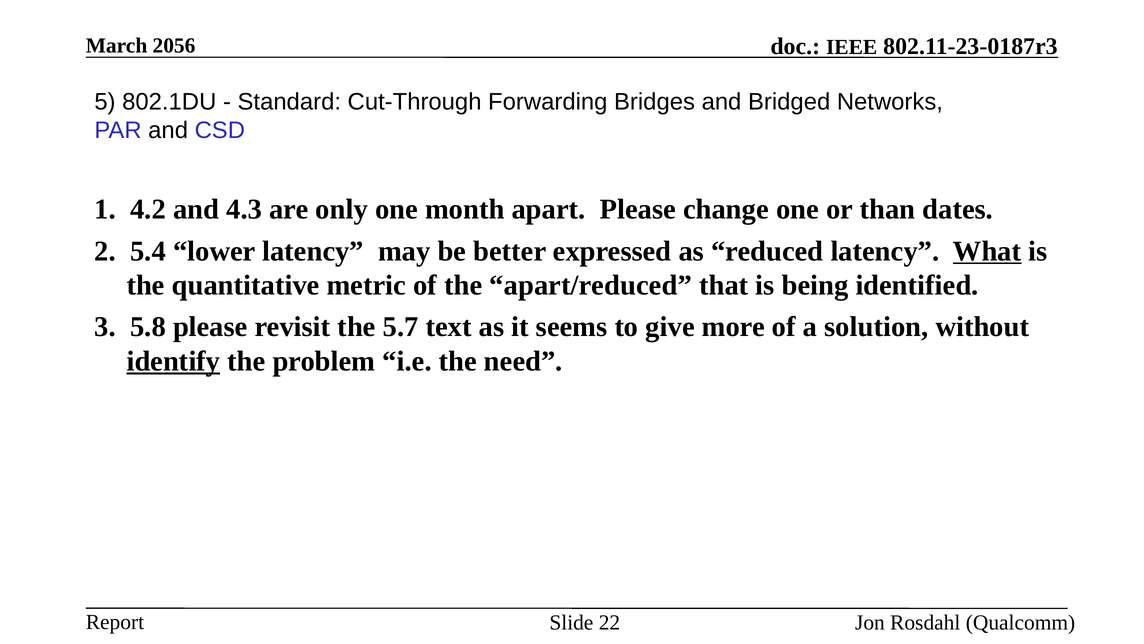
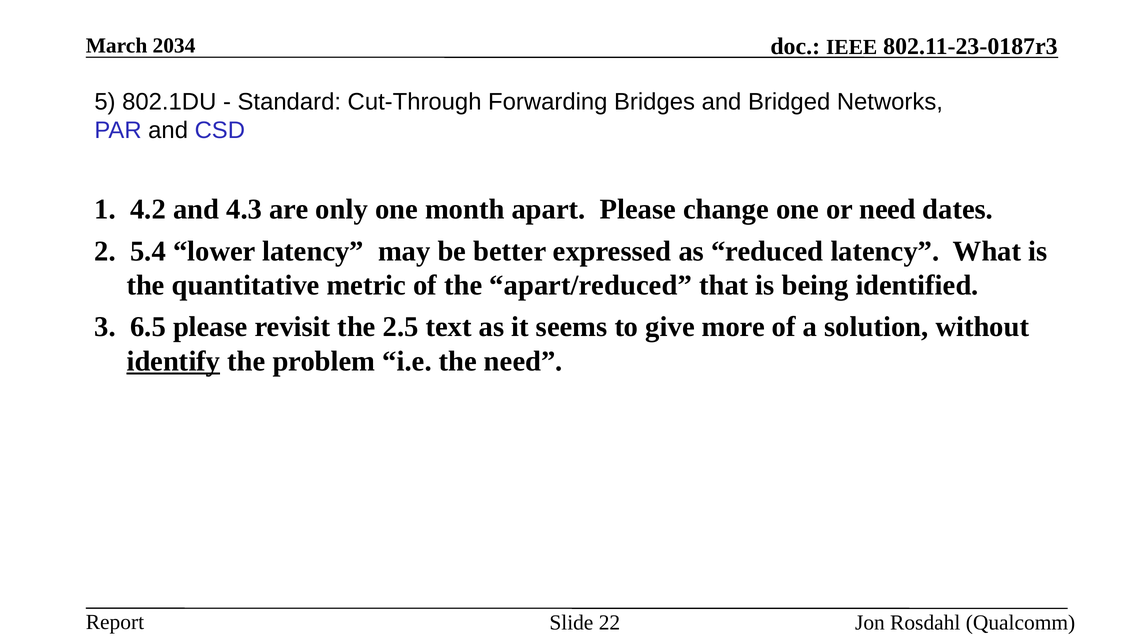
2056: 2056 -> 2034 (174, 46)
or than: than -> need (888, 209)
What underline: present -> none (987, 251)
5.8: 5.8 -> 6.5 (148, 327)
5.7: 5.7 -> 2.5 (401, 327)
